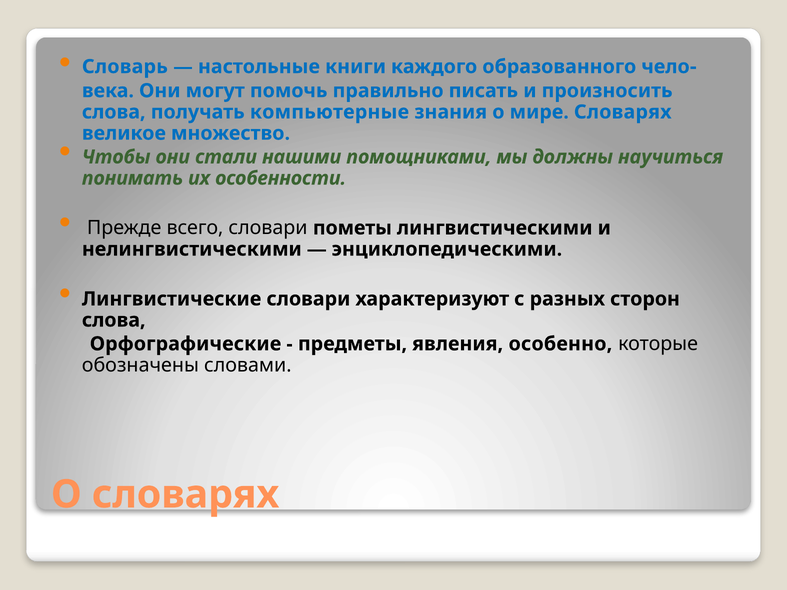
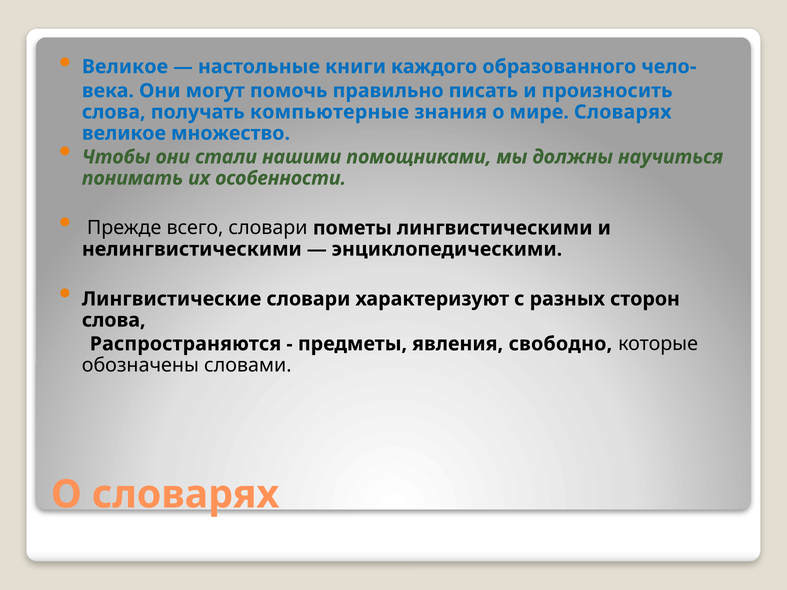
Словарь: Словарь -> Великое (125, 67)
Орфографические: Орфографические -> Распространяются (186, 344)
особенно: особенно -> свободно (560, 344)
